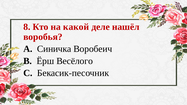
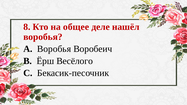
какой: какой -> общее (76, 27)
A Синичка: Синичка -> Воробья (54, 49)
